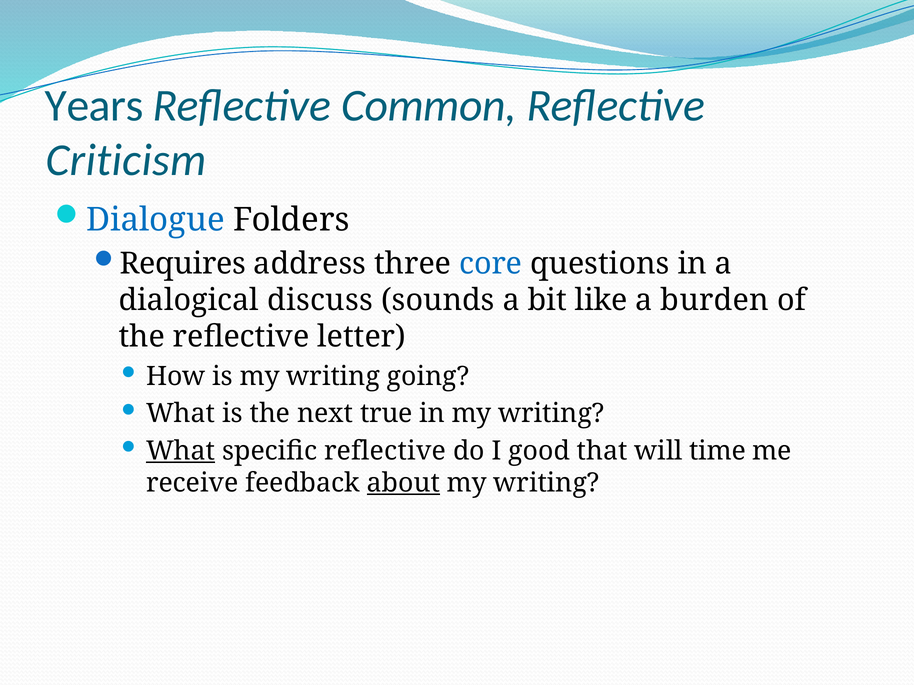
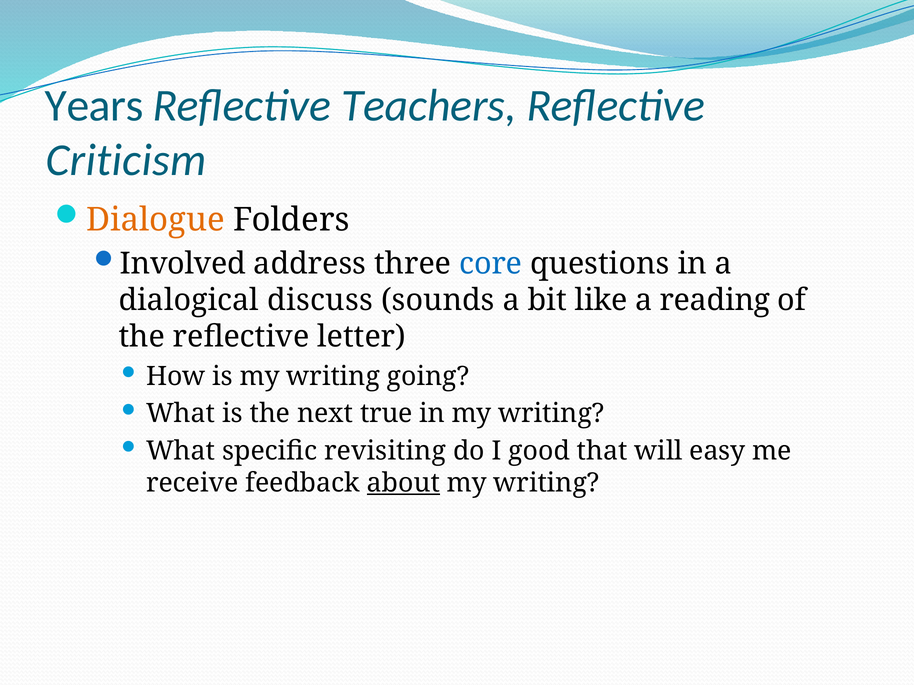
Common: Common -> Teachers (429, 106)
Dialogue colour: blue -> orange (155, 220)
Requires: Requires -> Involved (183, 264)
burden: burden -> reading (715, 301)
What underline: present -> none (181, 451)
specific reflective: reflective -> revisiting (385, 451)
time: time -> easy (717, 451)
